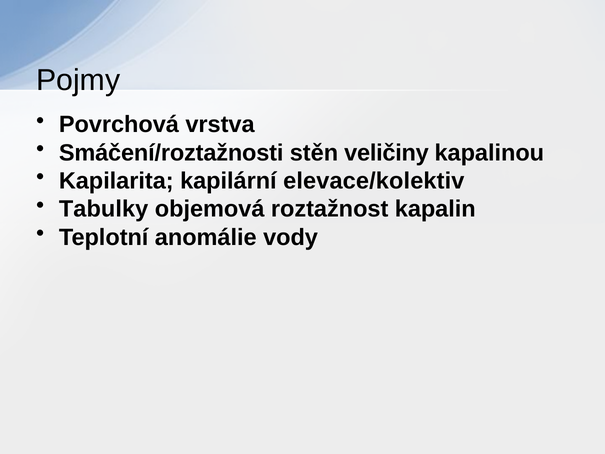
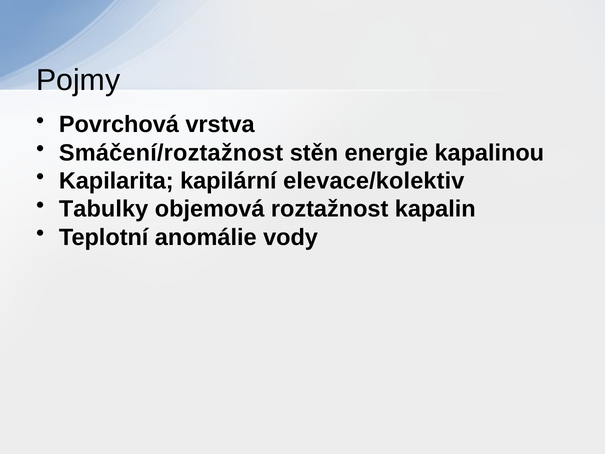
Smáčení/roztažnosti: Smáčení/roztažnosti -> Smáčení/roztažnost (171, 153)
veličiny: veličiny -> energie (386, 153)
